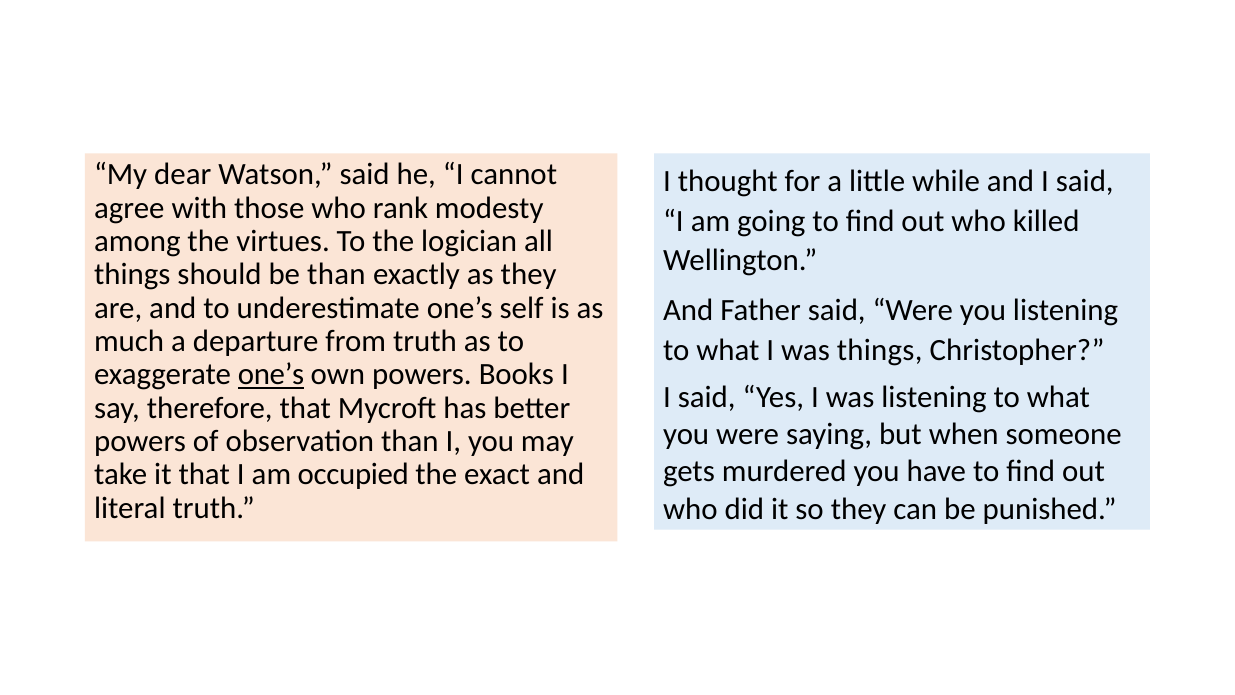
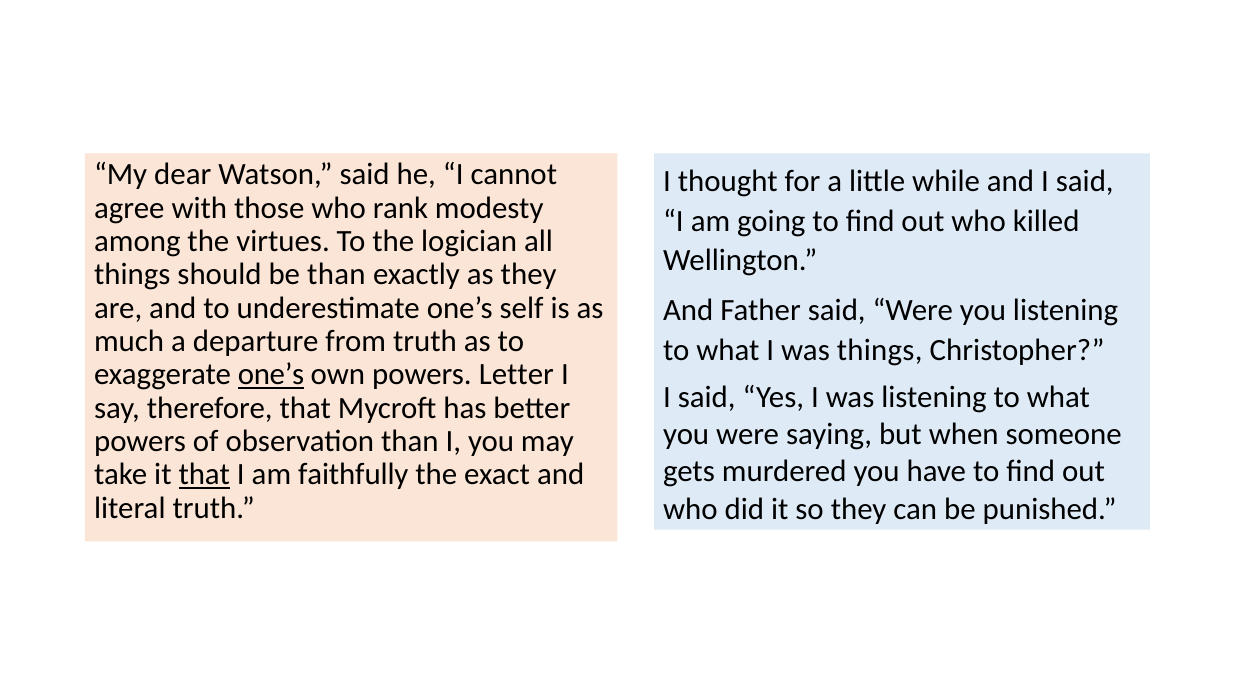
Books: Books -> Letter (516, 375)
that underline: none -> present (204, 475)
occupied: occupied -> faithfully (353, 475)
